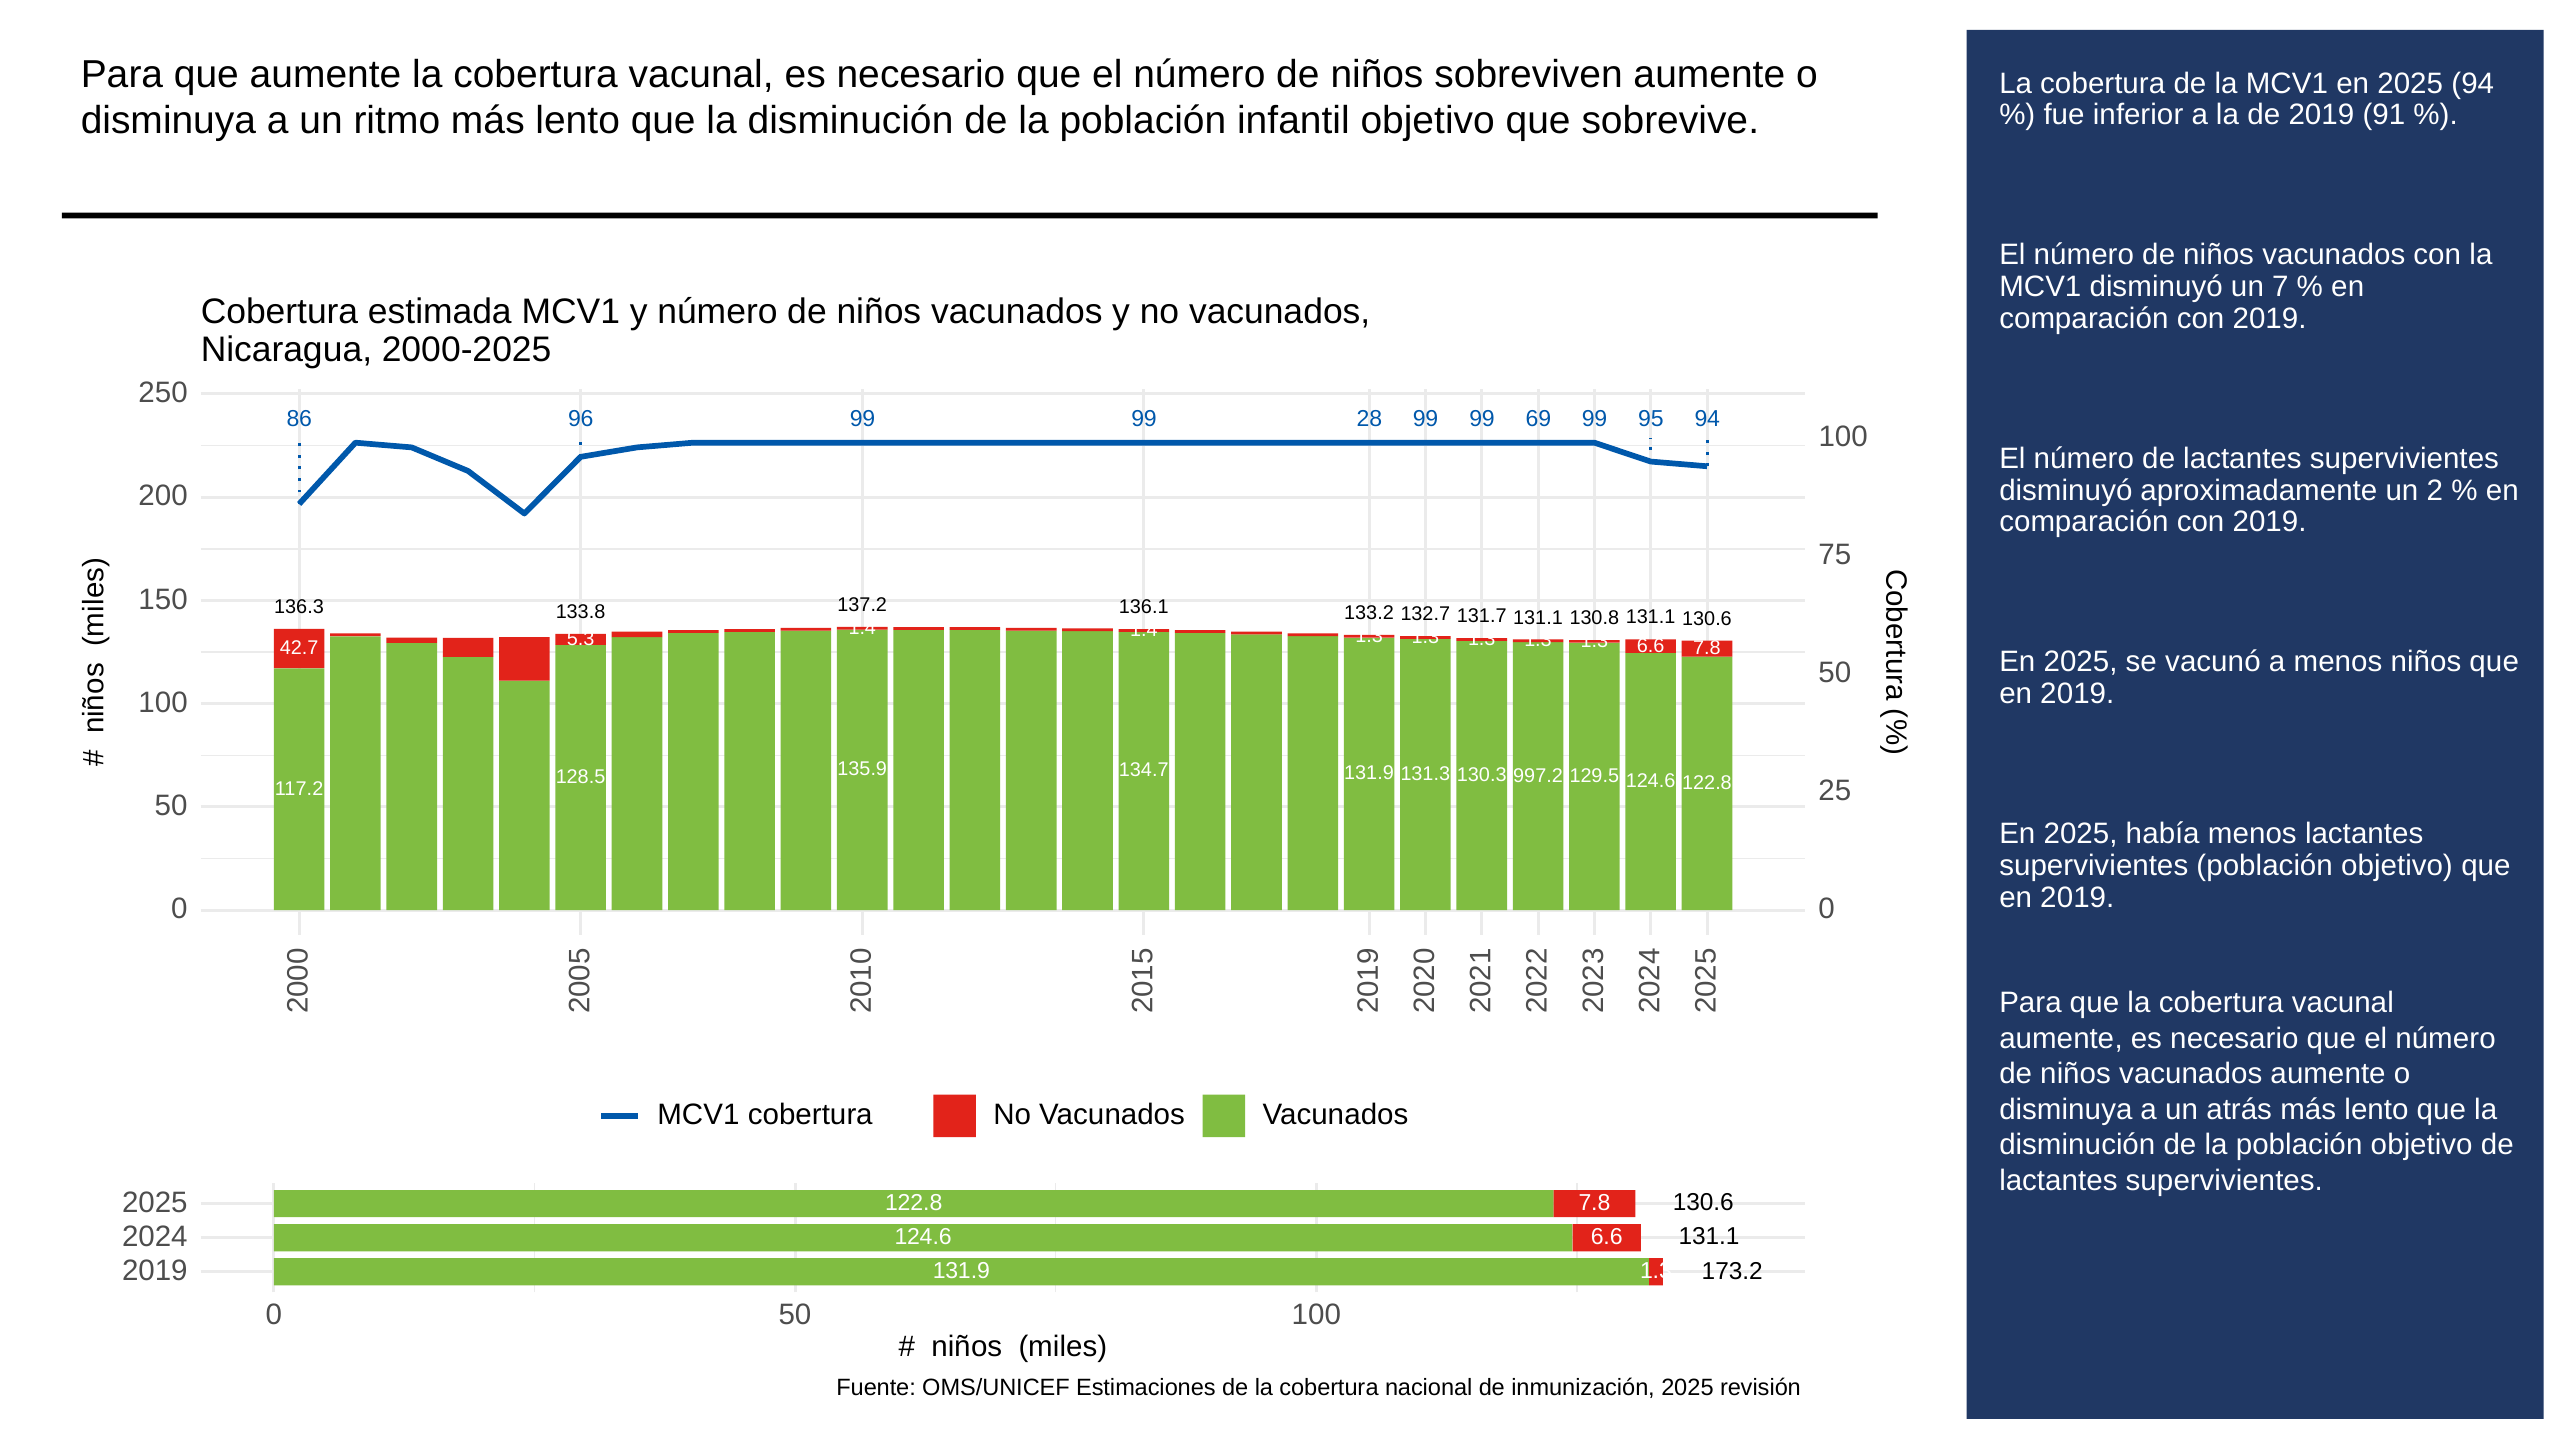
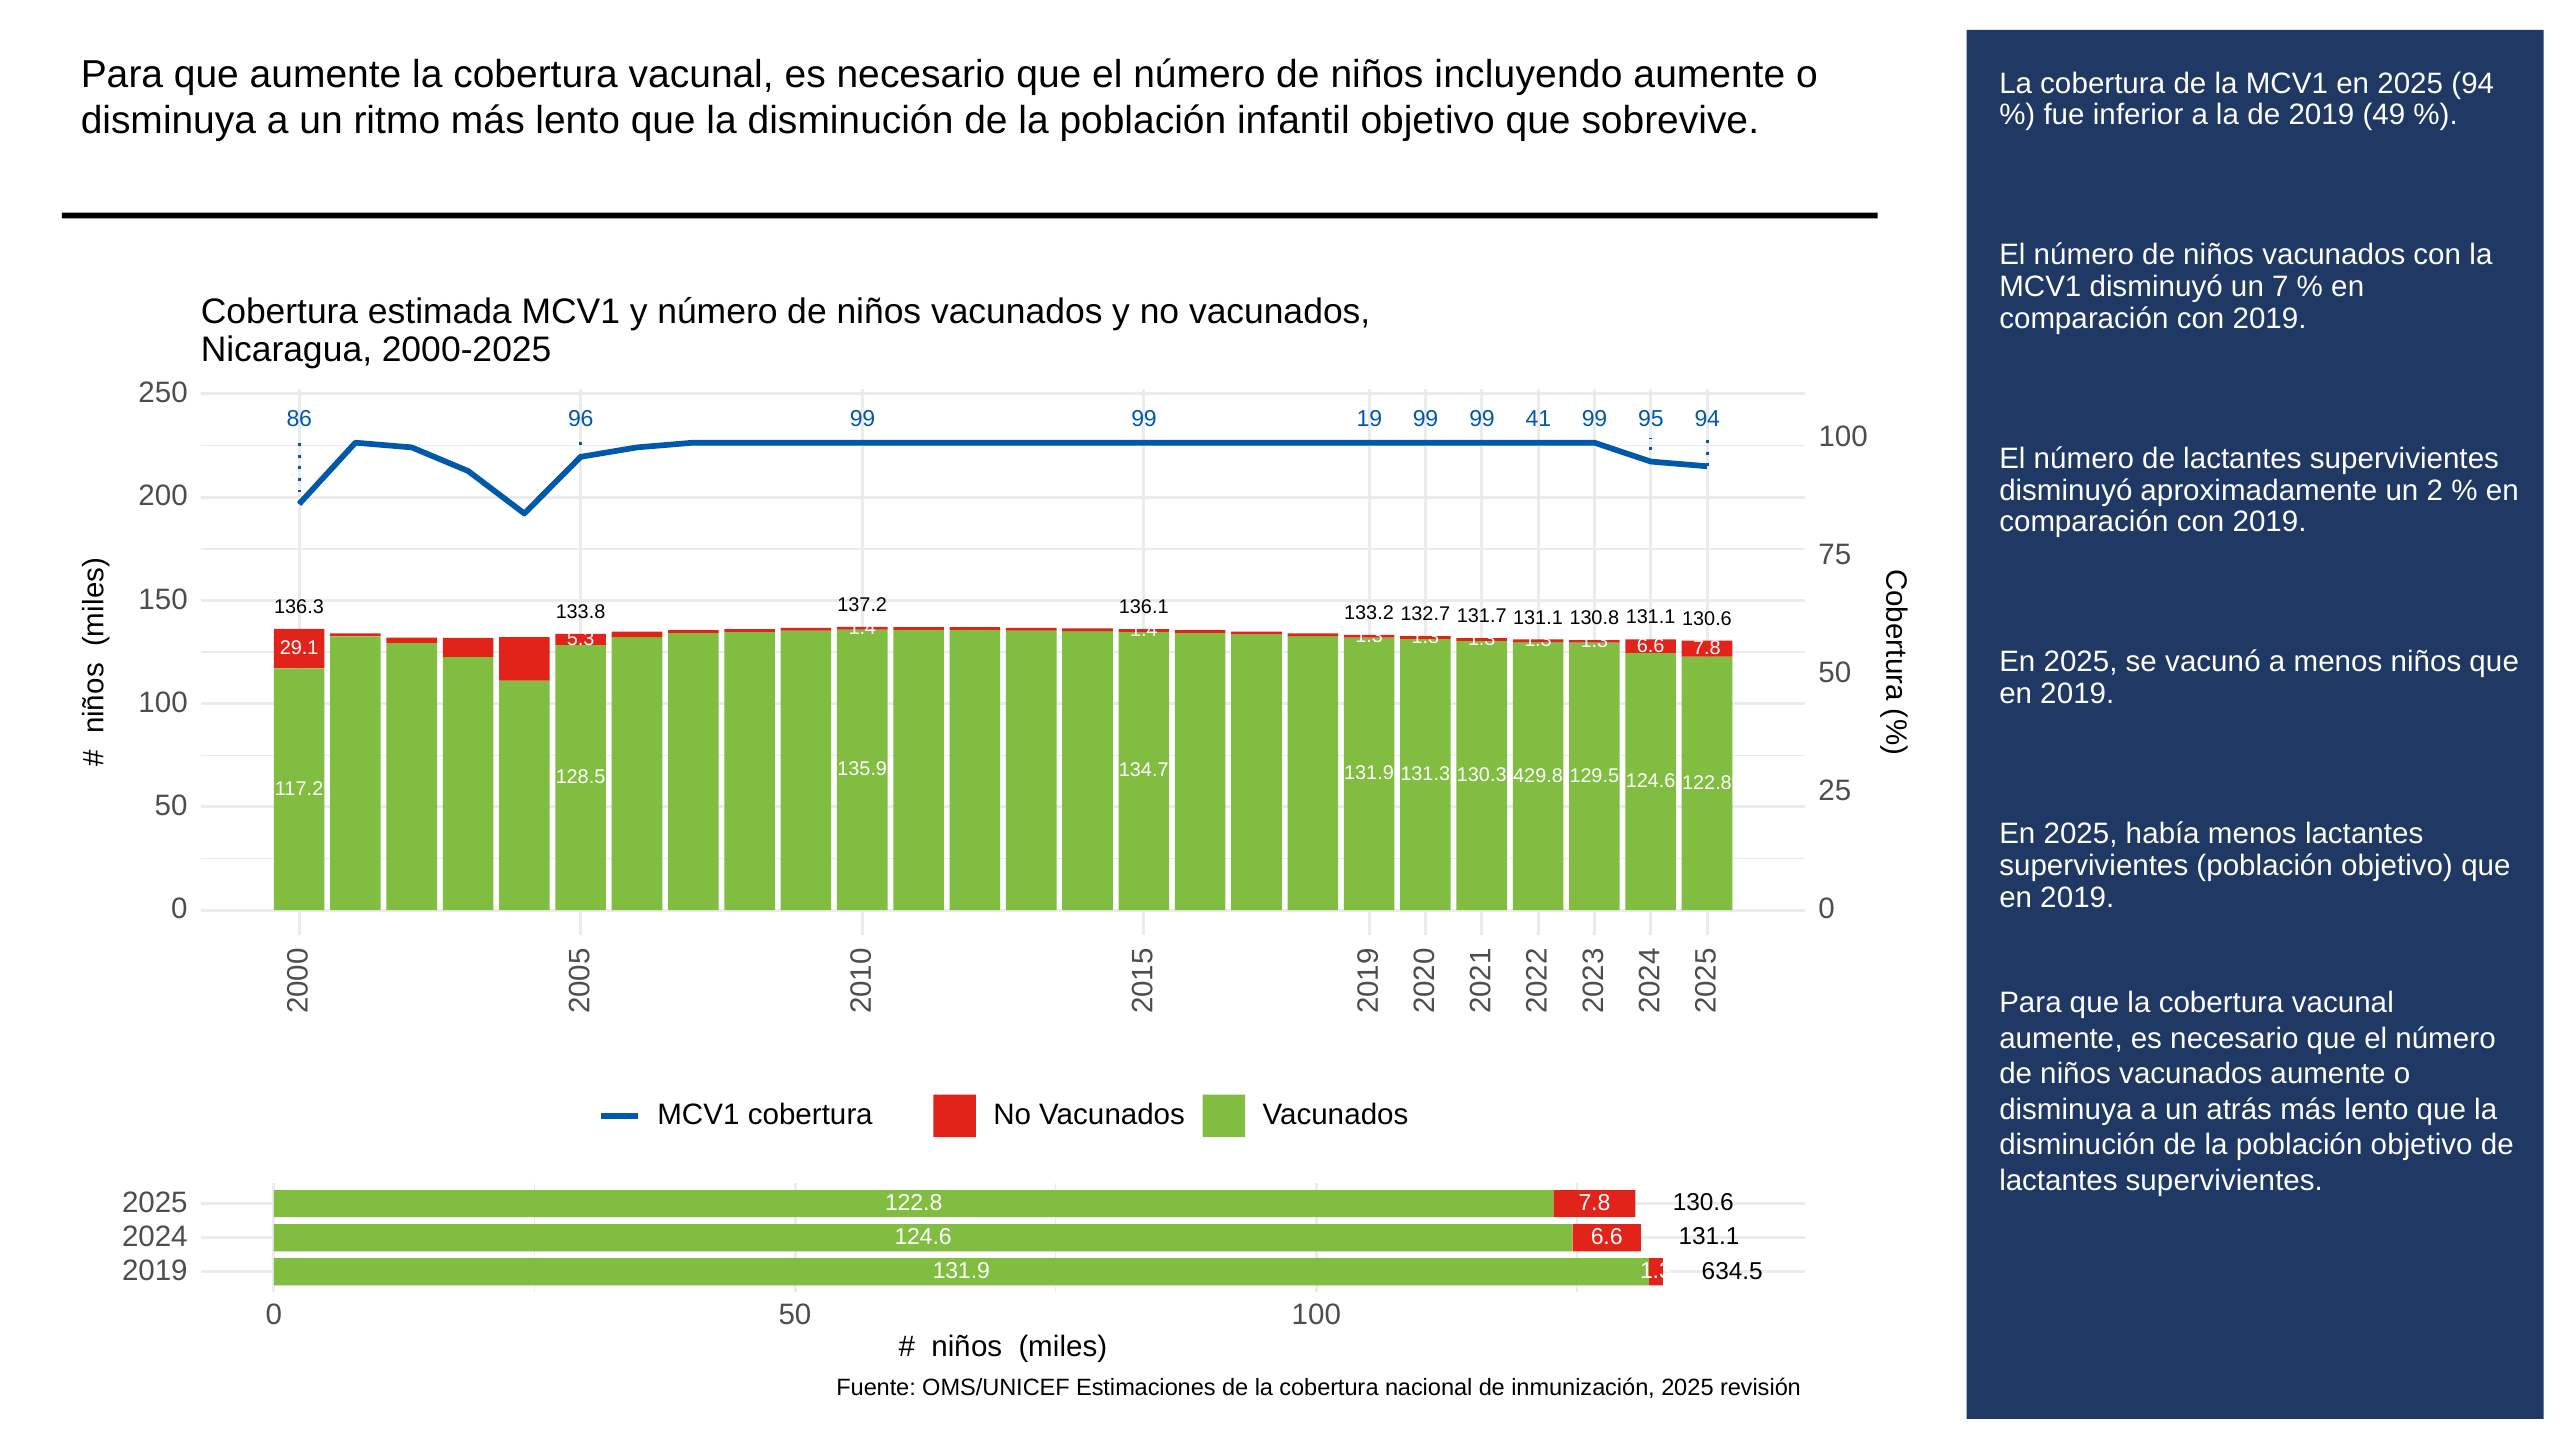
sobreviven: sobreviven -> incluyendo (1528, 74)
91: 91 -> 49 (2384, 115)
28: 28 -> 19 (1369, 419)
69: 69 -> 41 (1538, 419)
42.7: 42.7 -> 29.1 (299, 648)
997.2: 997.2 -> 429.8 (1538, 776)
173.2: 173.2 -> 634.5 (1732, 1271)
